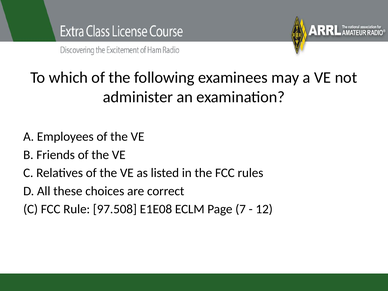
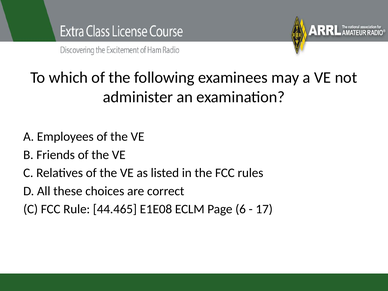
97.508: 97.508 -> 44.465 (115, 209)
7: 7 -> 6 (241, 209)
12: 12 -> 17 (264, 209)
